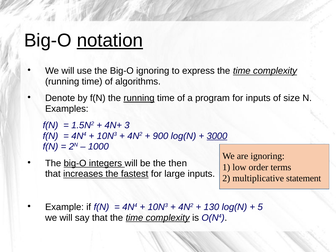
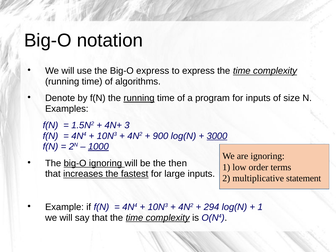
notation underline: present -> none (110, 41)
Big-O ignoring: ignoring -> express (153, 71)
1000 underline: none -> present (98, 147)
big-O integers: integers -> ignoring (105, 163)
130: 130 -> 294 (211, 207)
5: 5 -> 1 (260, 207)
